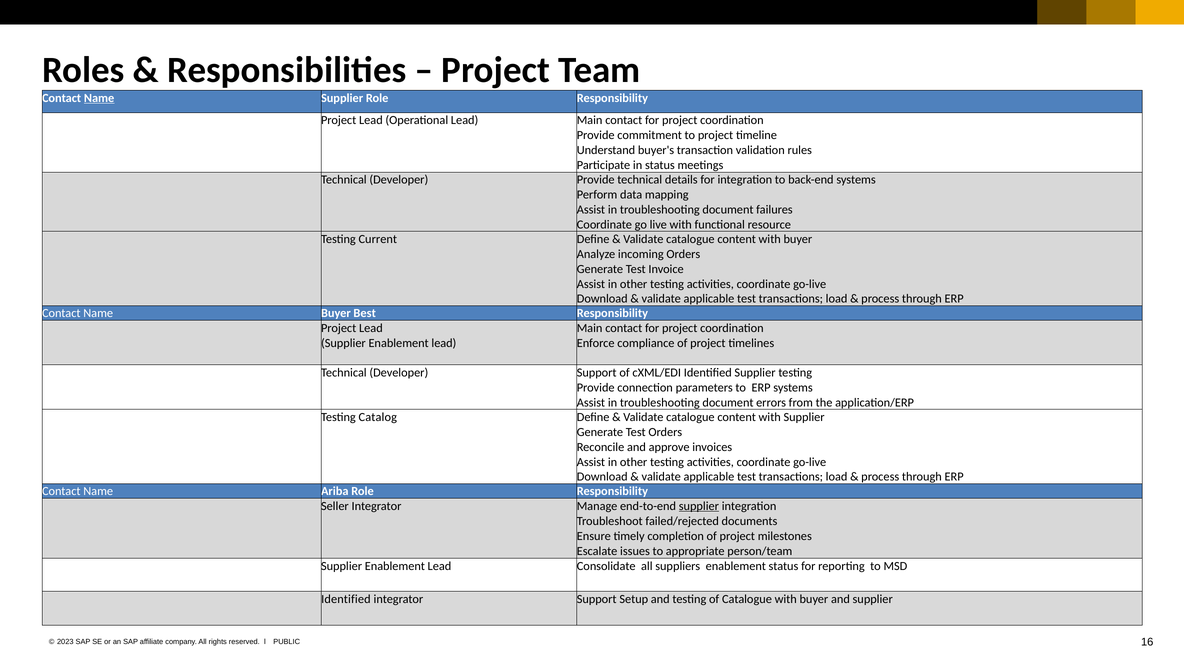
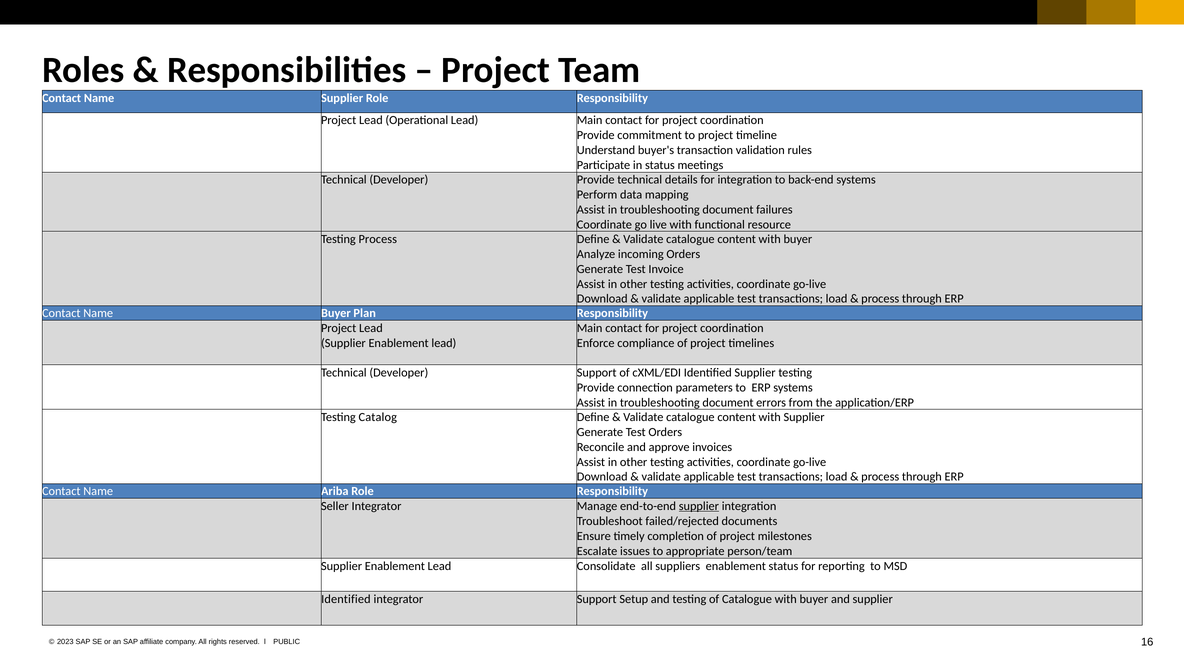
Name underline: present -> none (99, 98)
Testing Current: Current -> Process (378, 239)
Best: Best -> Plan (365, 313)
